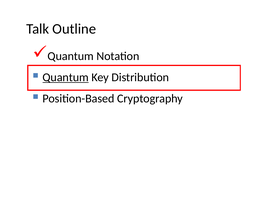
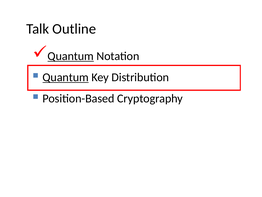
Quantum underline: none -> present (71, 56)
